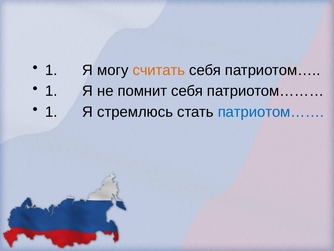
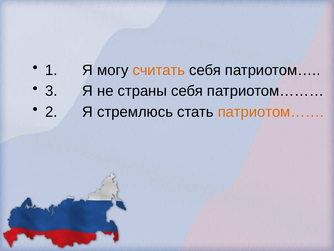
1: 1 -> 3 (51, 91)
помнит: помнит -> страны (142, 91)
1: 1 -> 2 (51, 112)
патриотом…… colour: blue -> orange (271, 112)
